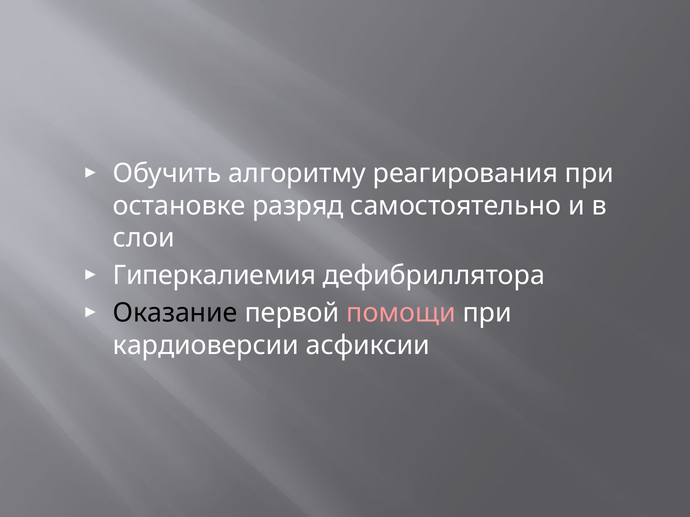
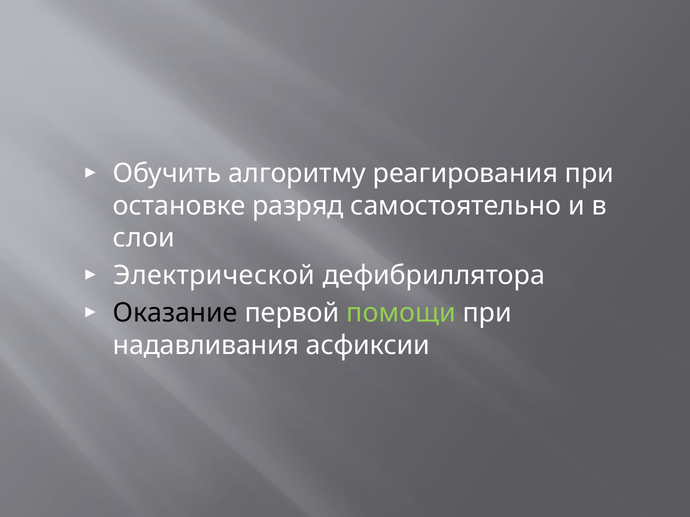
Гиперкалиемия: Гиперкалиемия -> Электрической (214, 276)
помощи colour: pink -> light green (401, 313)
кардиоверсии: кардиоверсии -> надавливания (206, 346)
